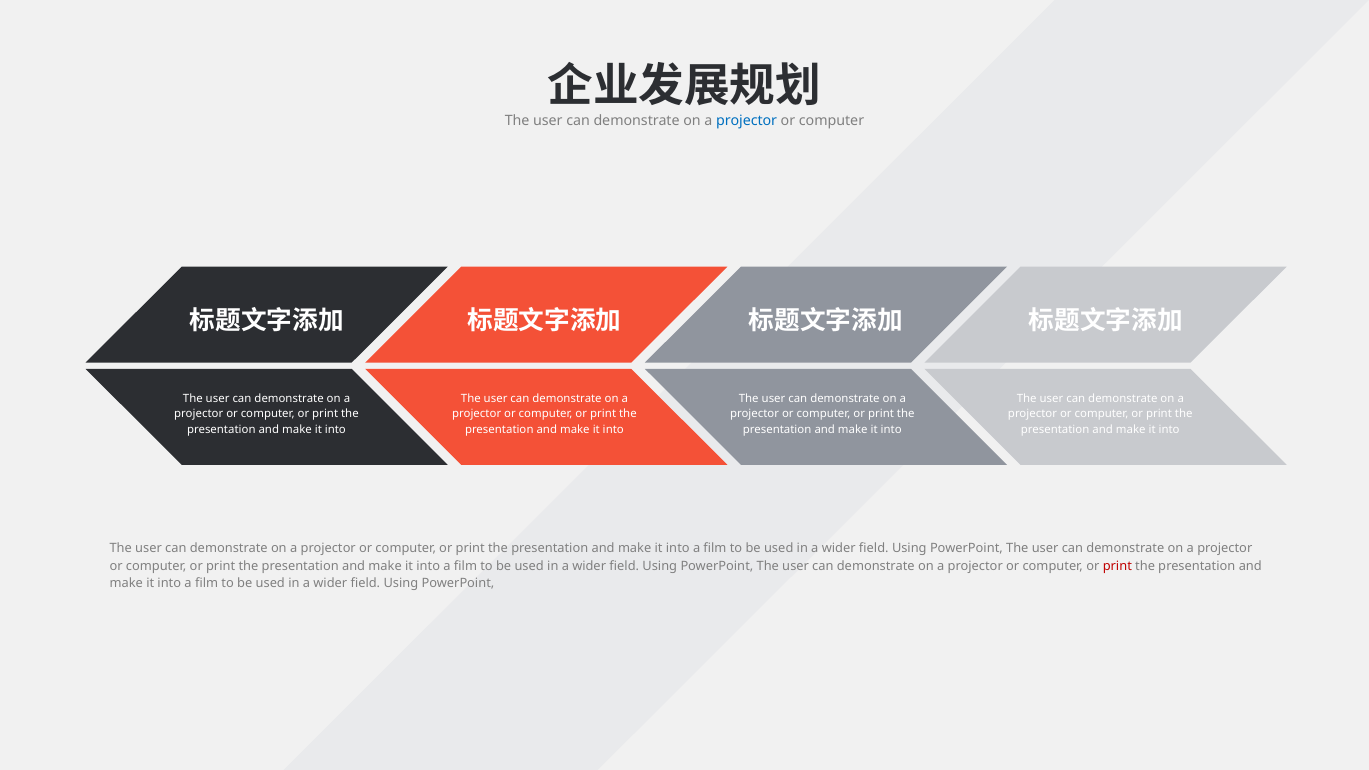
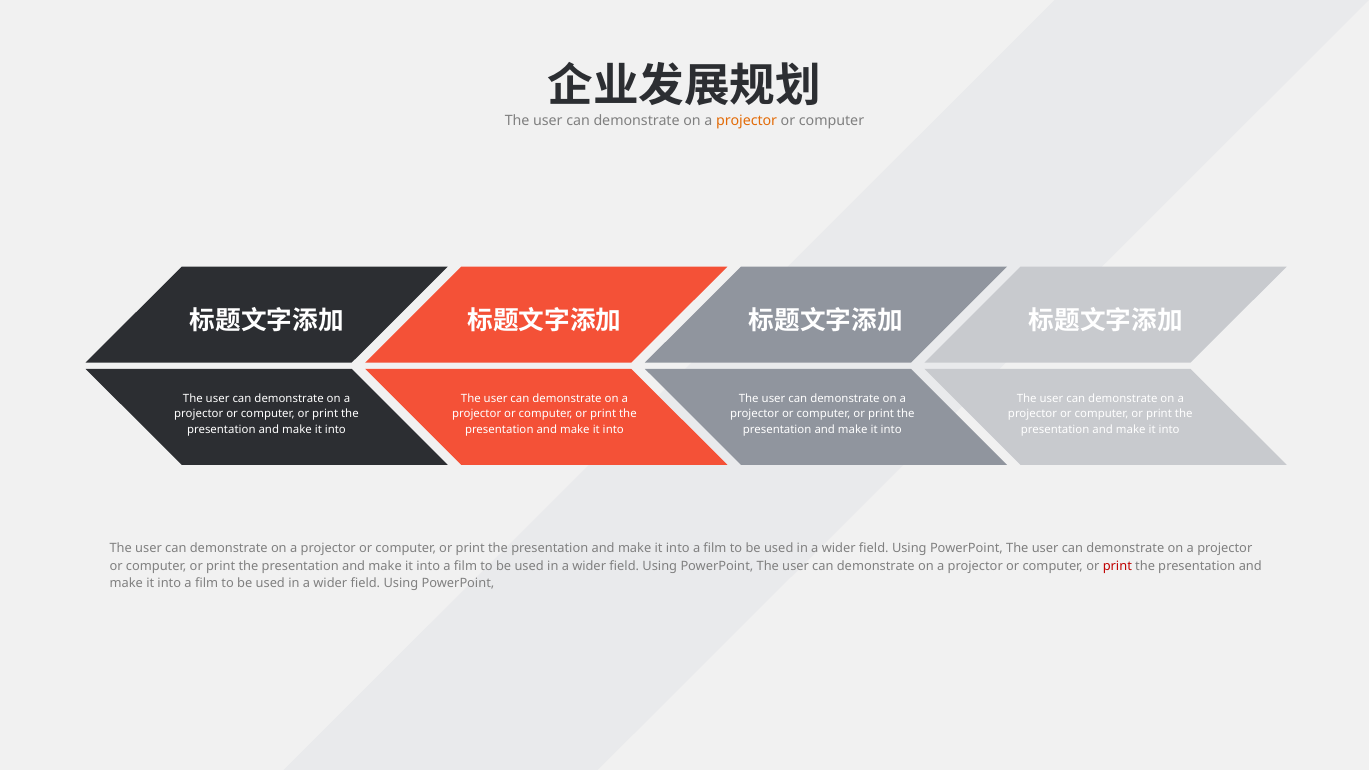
projector colour: blue -> orange (747, 121)
